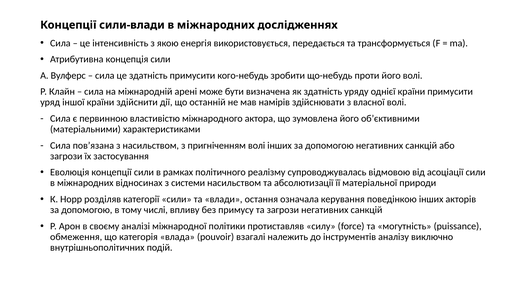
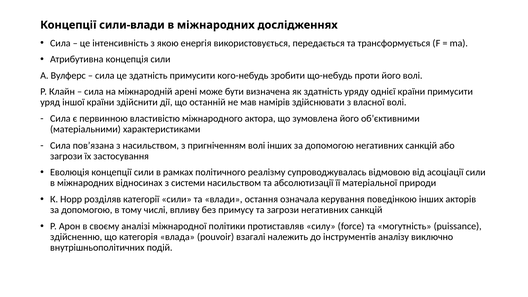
обмеження: обмеження -> здійсненню (76, 237)
